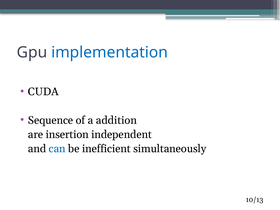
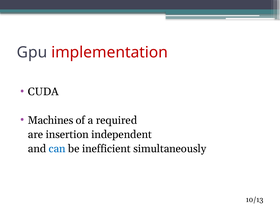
implementation colour: blue -> red (110, 52)
Sequence: Sequence -> Machines (51, 120)
addition: addition -> required (116, 120)
